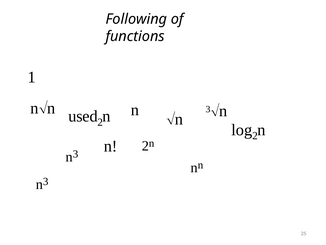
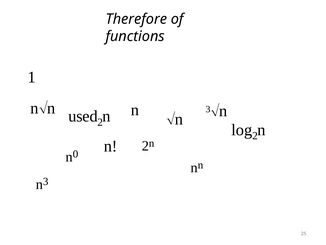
Following: Following -> Therefore (136, 19)
3: 3 -> 0 (76, 154)
